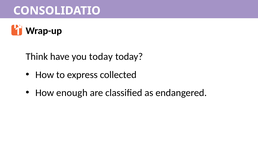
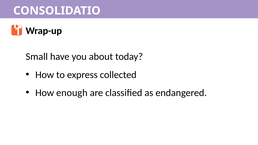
Think: Think -> Small (37, 57)
you today: today -> about (101, 57)
